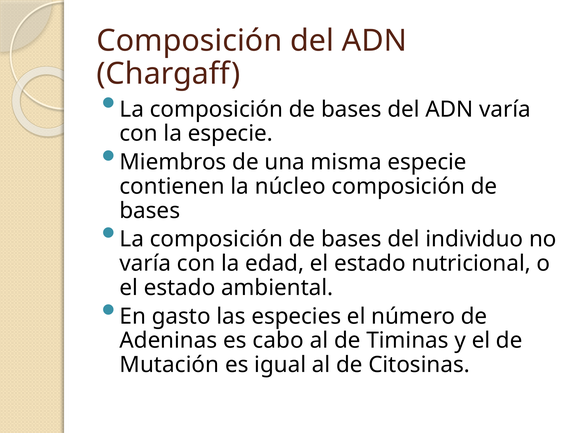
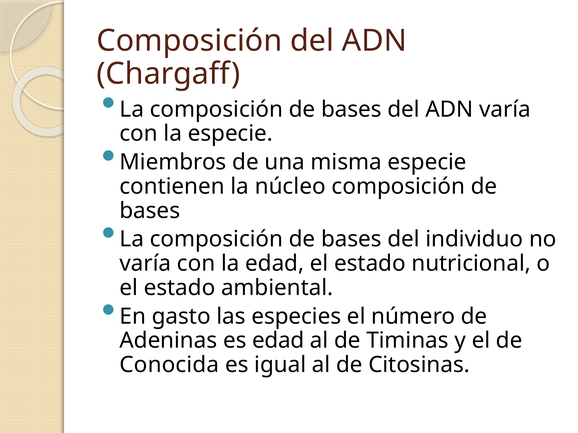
es cabo: cabo -> edad (278, 341)
Mutación: Mutación -> Conocida (169, 365)
